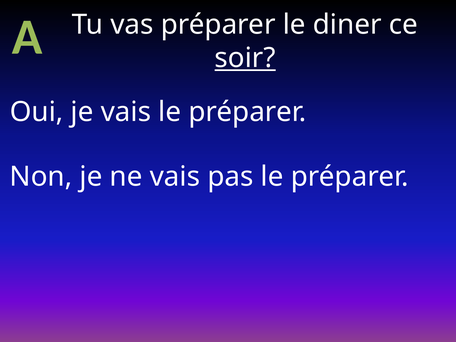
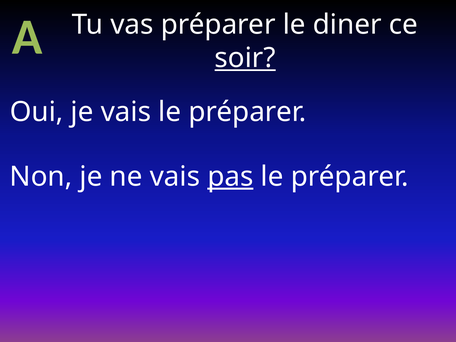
pas underline: none -> present (230, 177)
